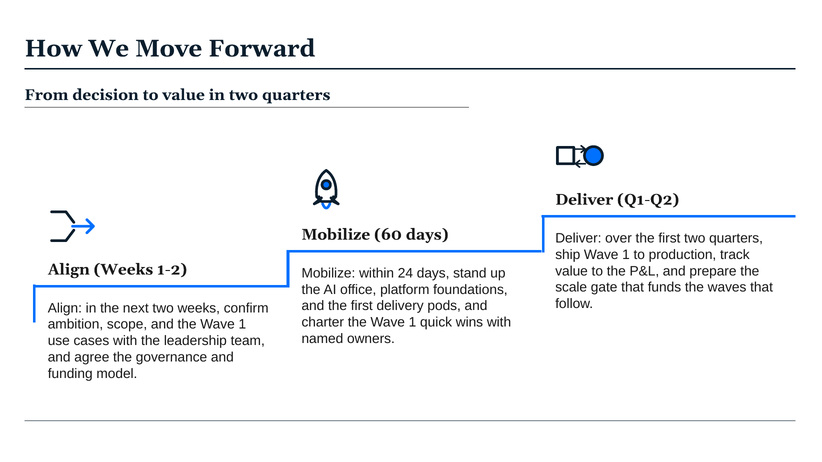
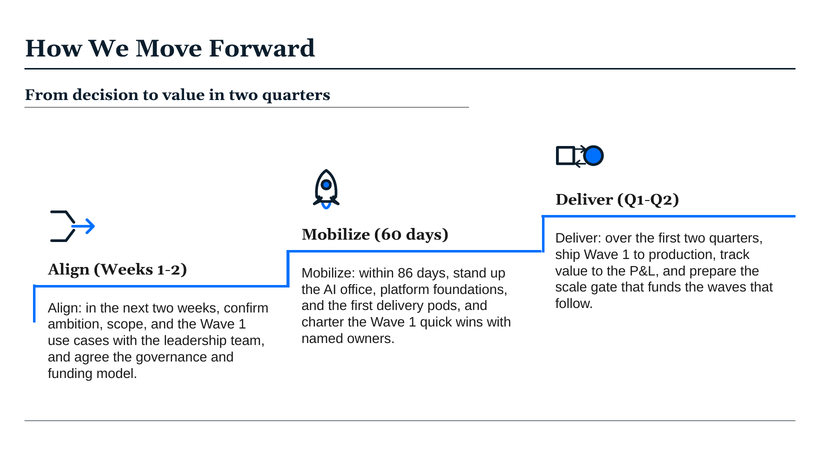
24: 24 -> 86 (405, 273)
